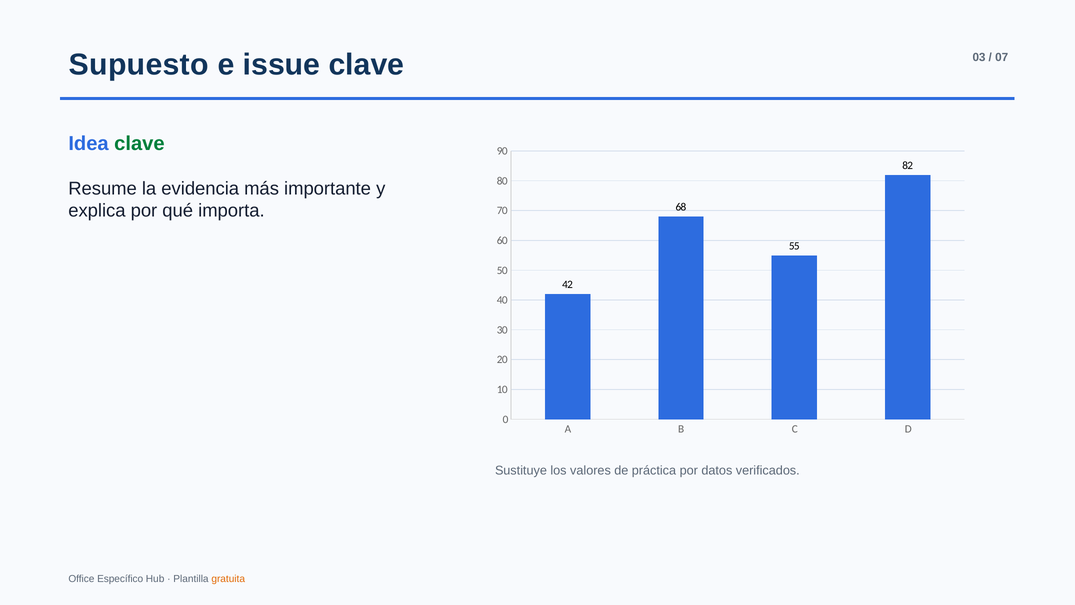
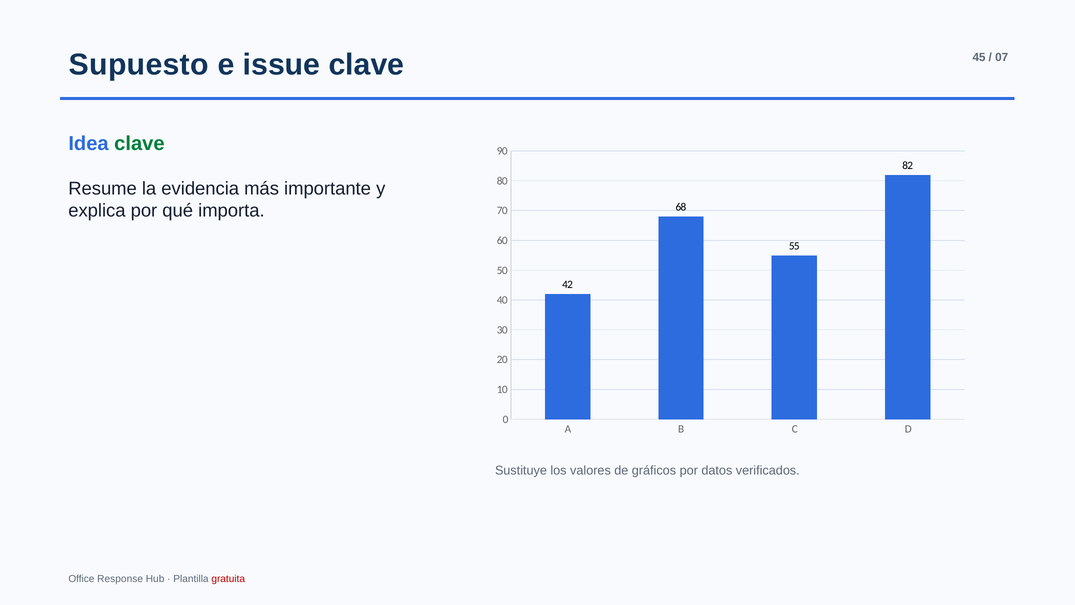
03: 03 -> 45 (979, 57)
práctica: práctica -> gráficos (654, 470)
Específico: Específico -> Response (120, 578)
gratuita colour: orange -> red (228, 578)
